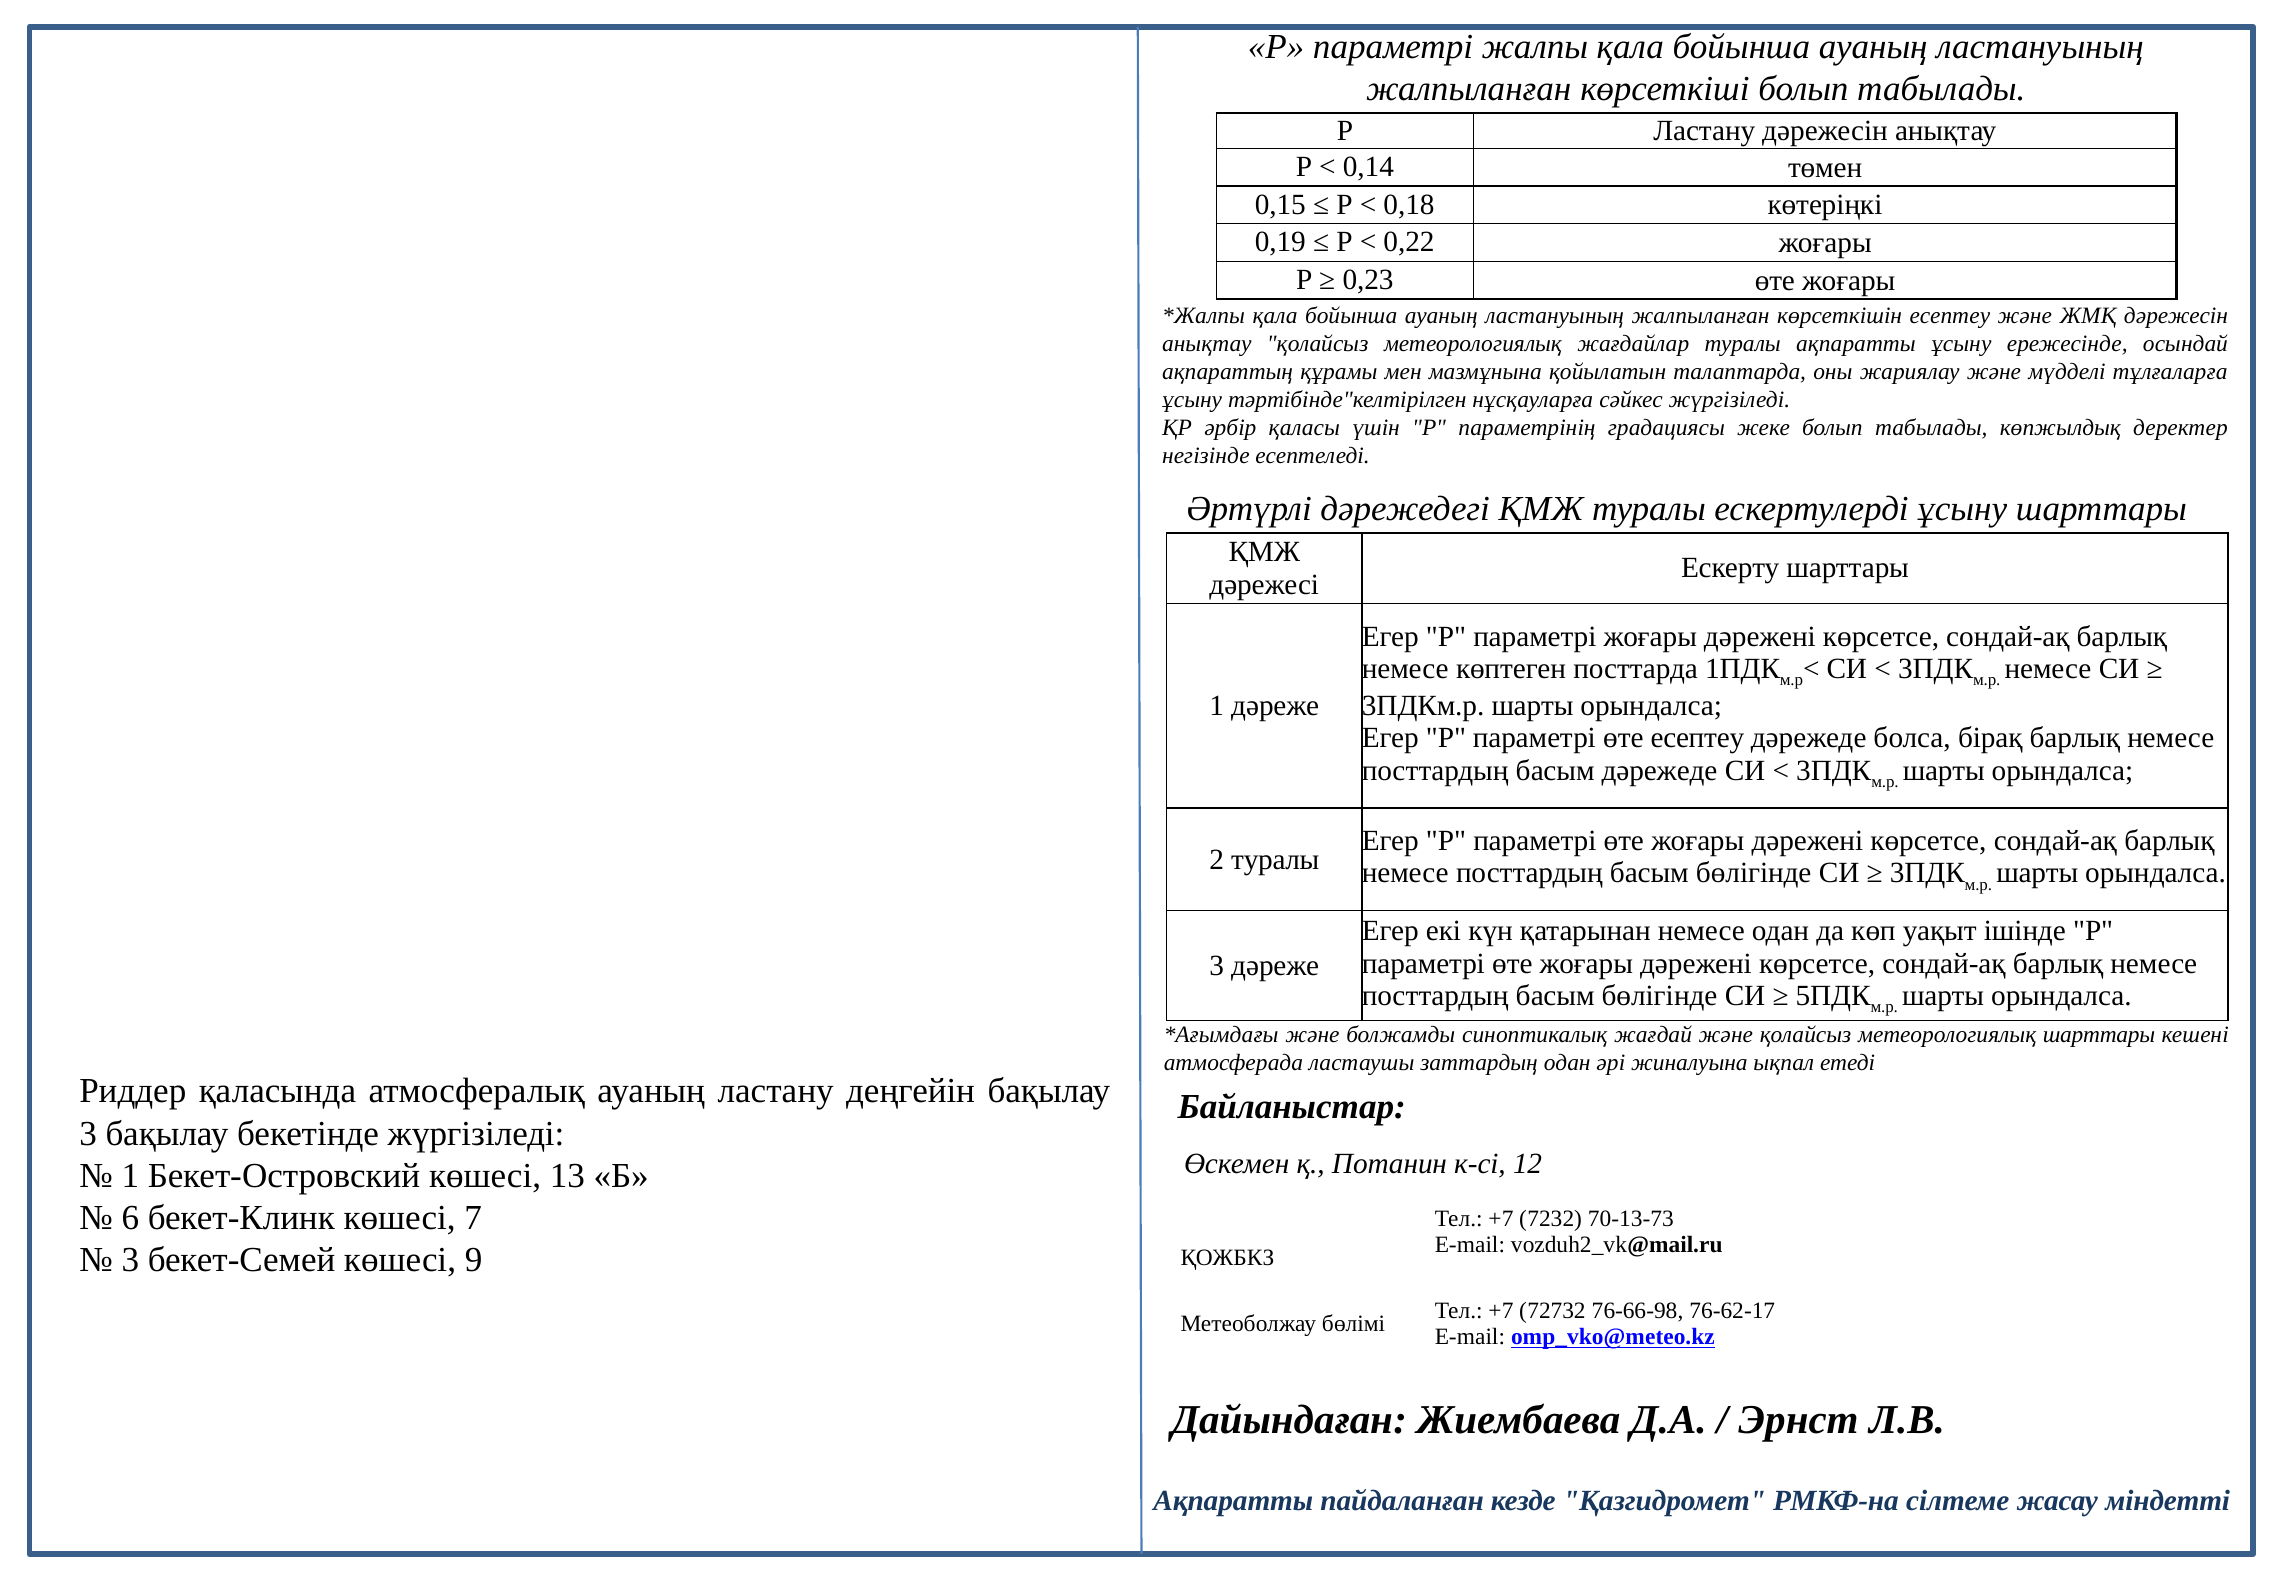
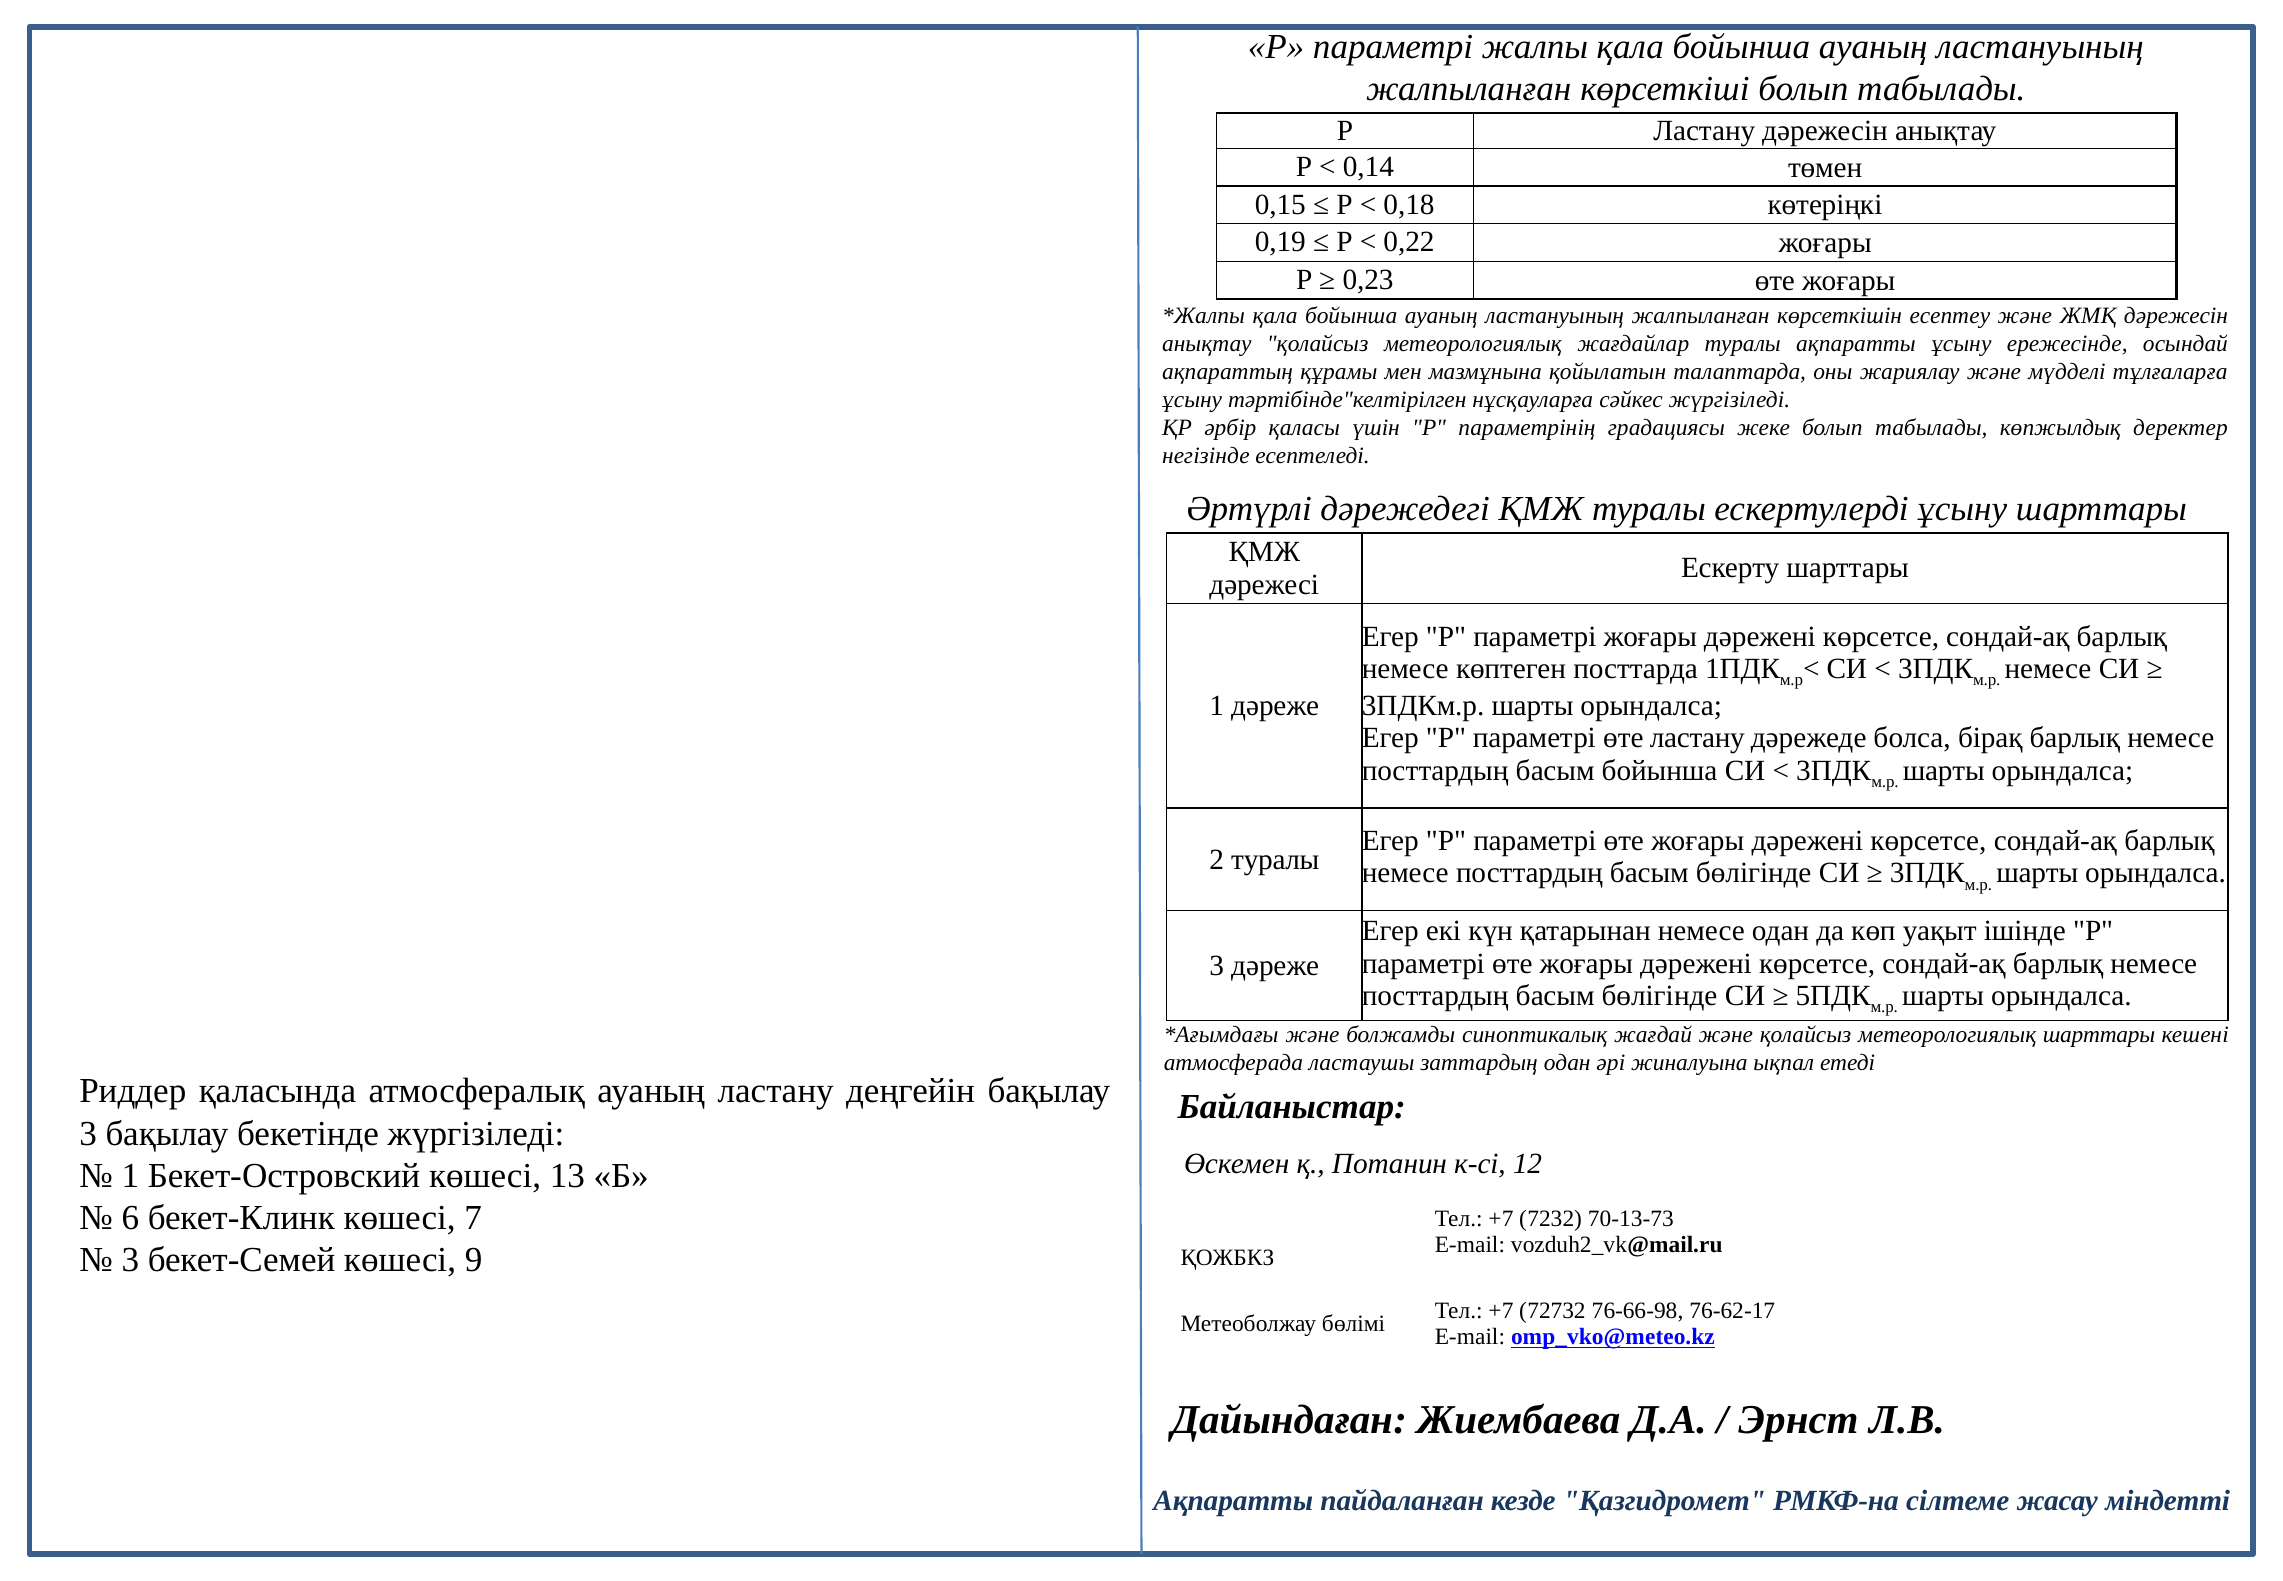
өте есептеу: есептеу -> ластану (1697, 738)
басым дәрежеде: дәрежеде -> бойынша (1660, 770)
